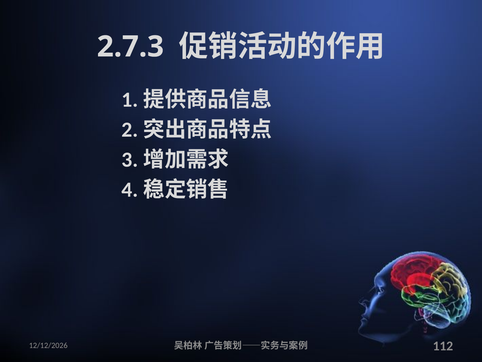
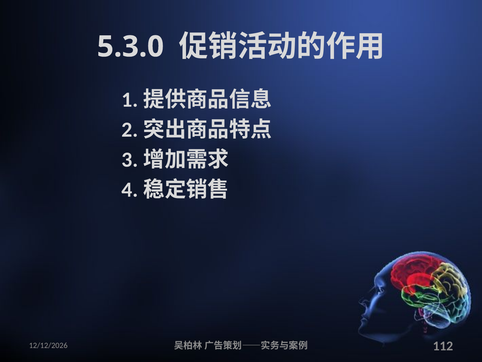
2.7.3: 2.7.3 -> 5.3.0 (130, 47)
